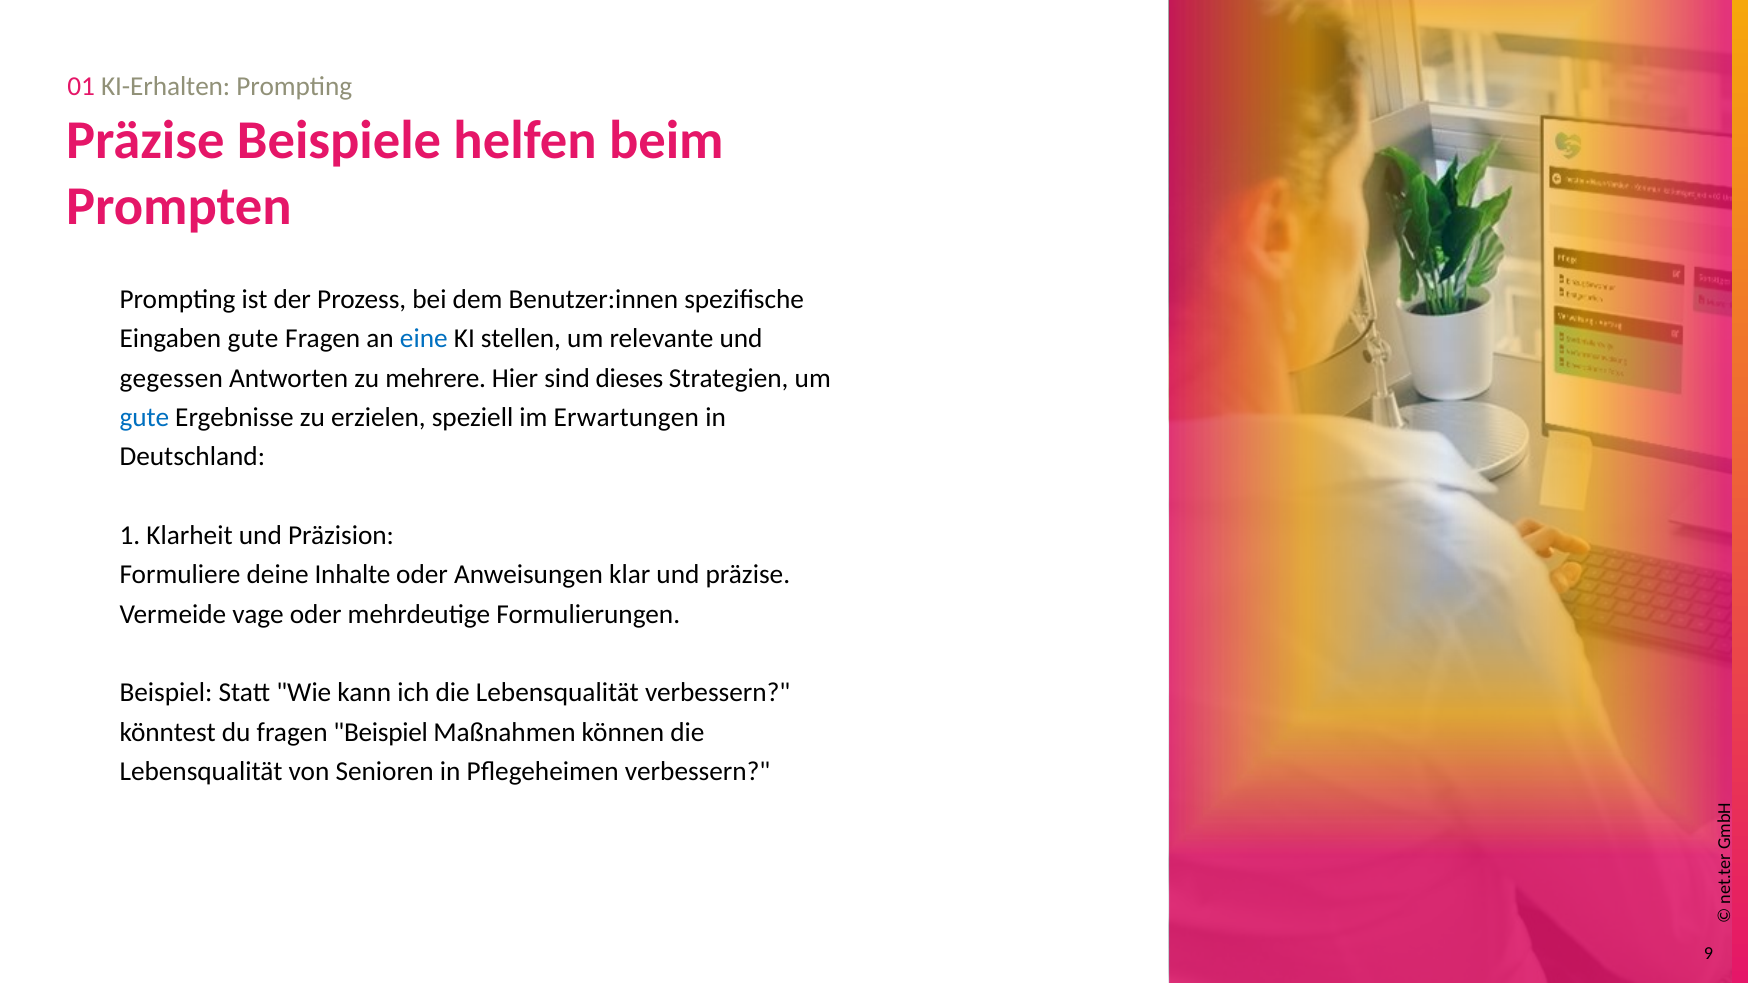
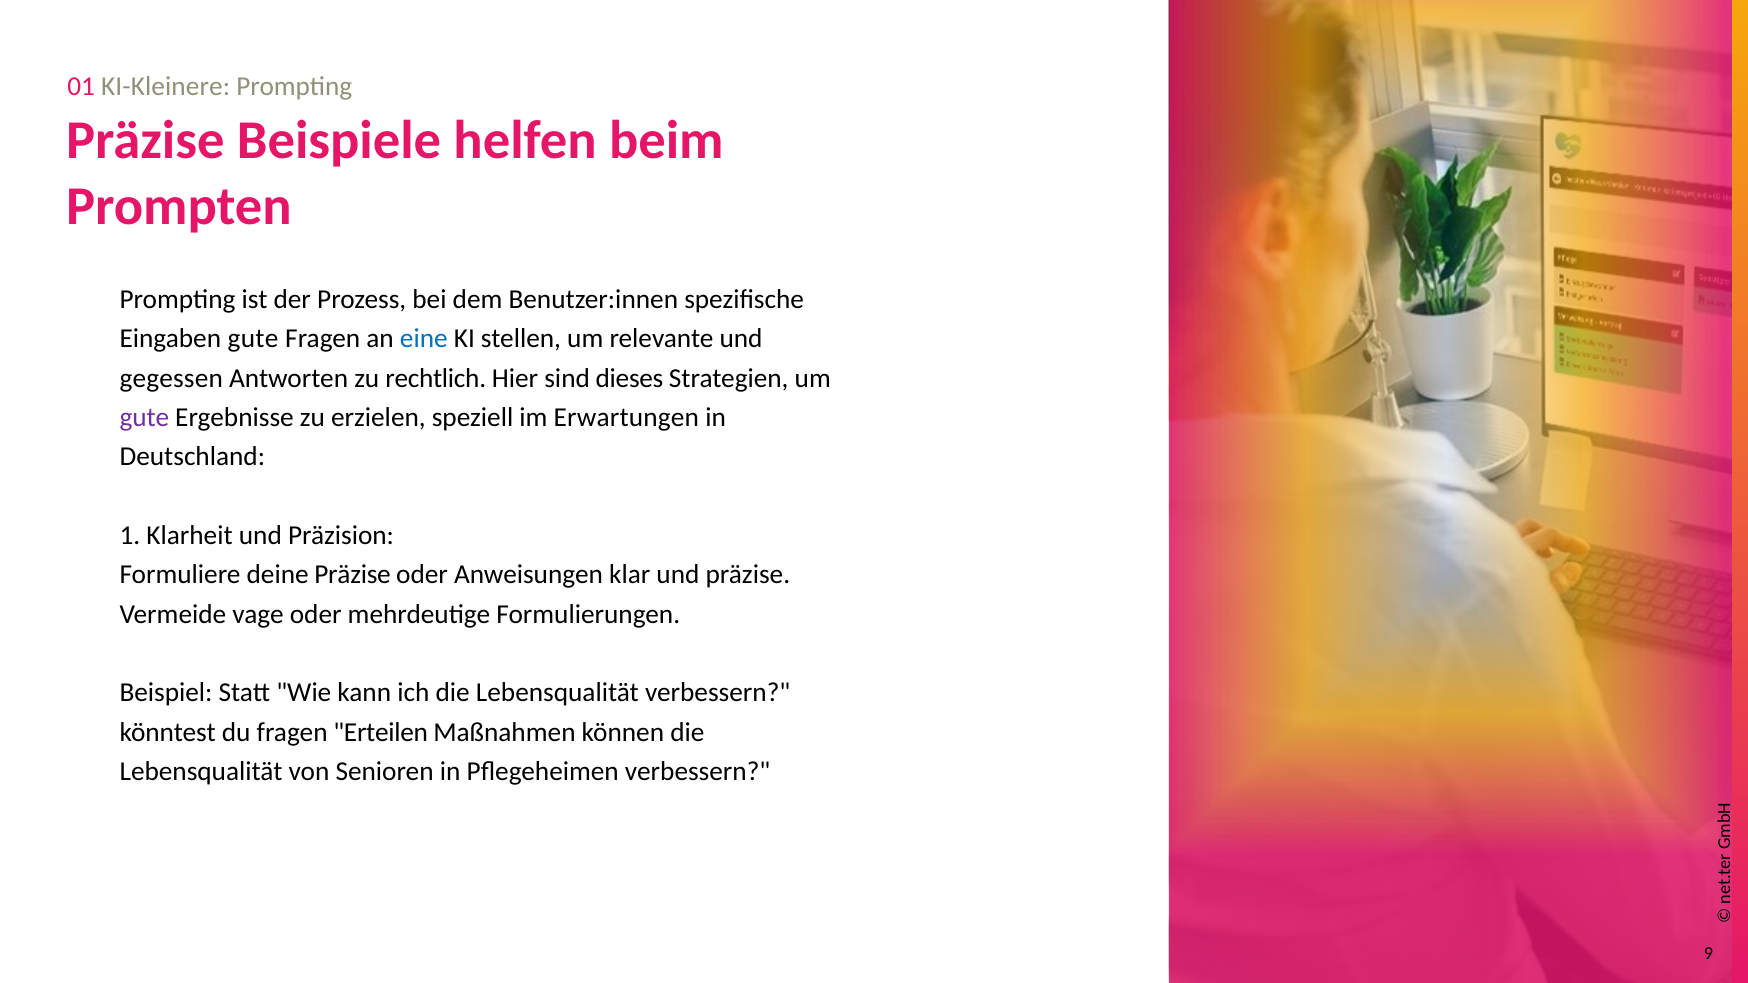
KI-Erhalten: KI-Erhalten -> KI-Kleinere (166, 87)
mehrere: mehrere -> rechtlich (436, 378)
gute colour: blue -> purple (144, 418)
deine Inhalte: Inhalte -> Präzise (353, 575)
fragen Beispiel: Beispiel -> Erteilen (381, 732)
